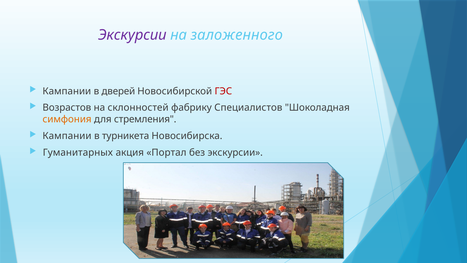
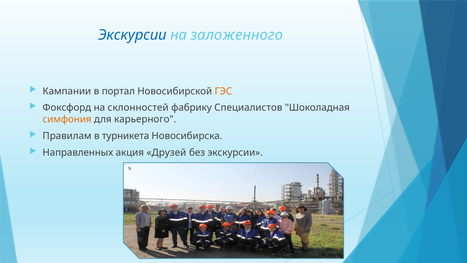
Экскурсии colour: purple -> blue (132, 35)
дверей: дверей -> портал (118, 91)
ГЭС colour: red -> orange (223, 91)
Возрастов: Возрастов -> Фоксфорд (67, 108)
стремления: стремления -> карьерного (145, 119)
Кампании: Кампании -> Правилам (67, 136)
Гуманитарных: Гуманитарных -> Направленных (78, 152)
Портал: Портал -> Друзей (166, 152)
